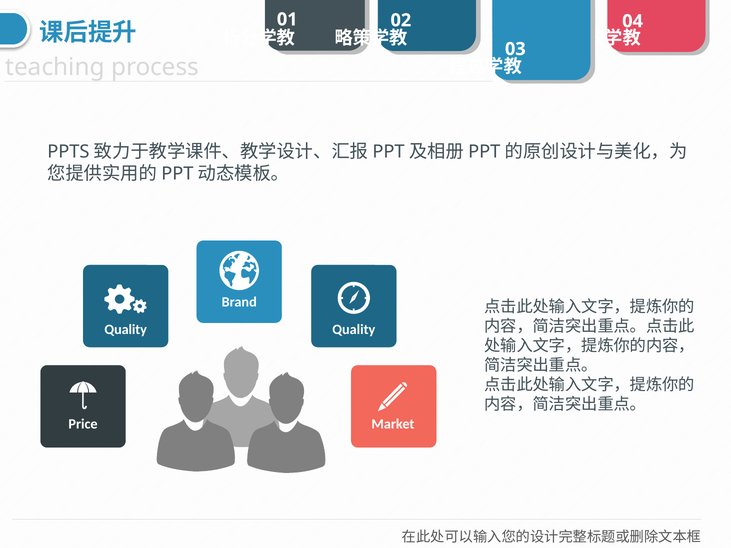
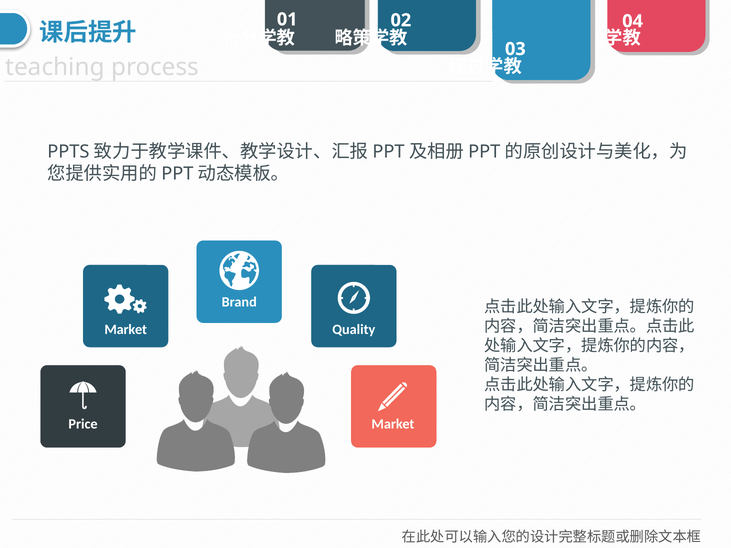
Quality: Quality -> Market (126, 329)
